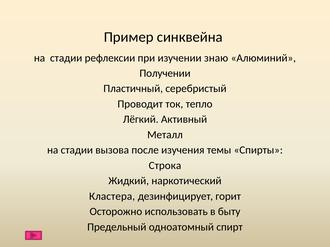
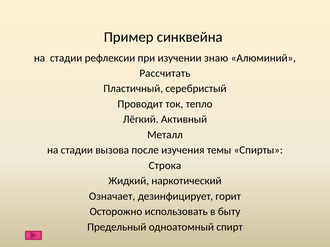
Получении: Получении -> Рассчитать (165, 73)
Кластера: Кластера -> Означает (112, 197)
